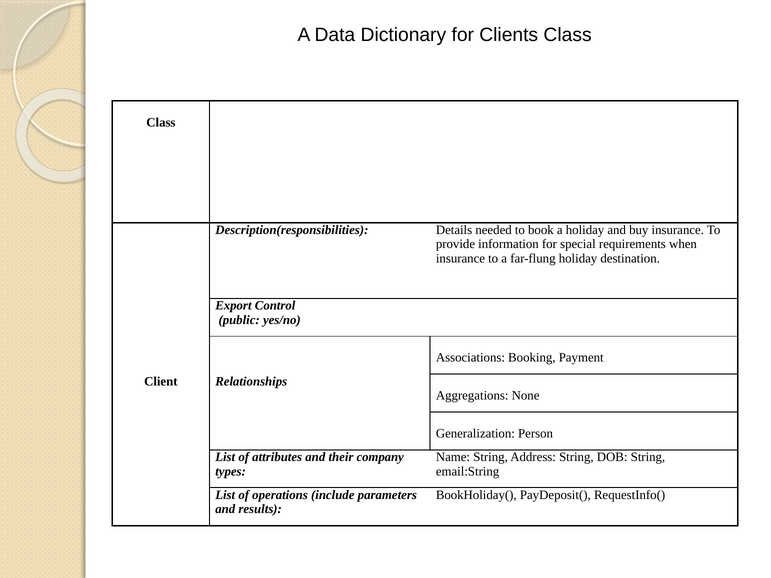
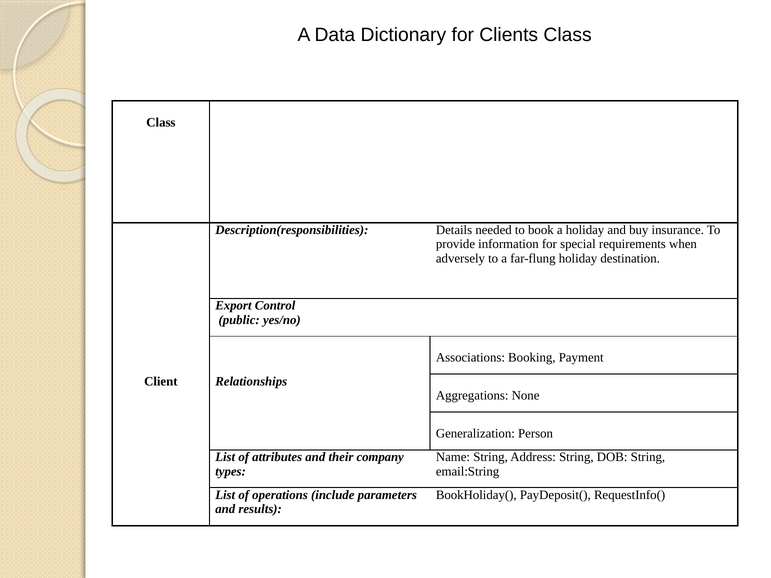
insurance: insurance -> adversely (460, 258)
